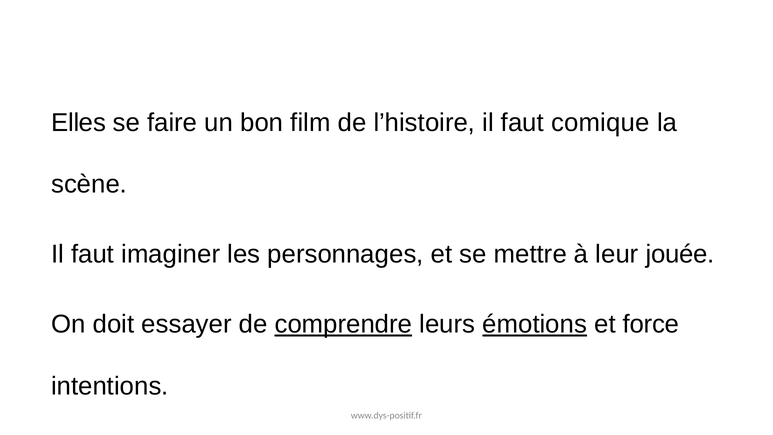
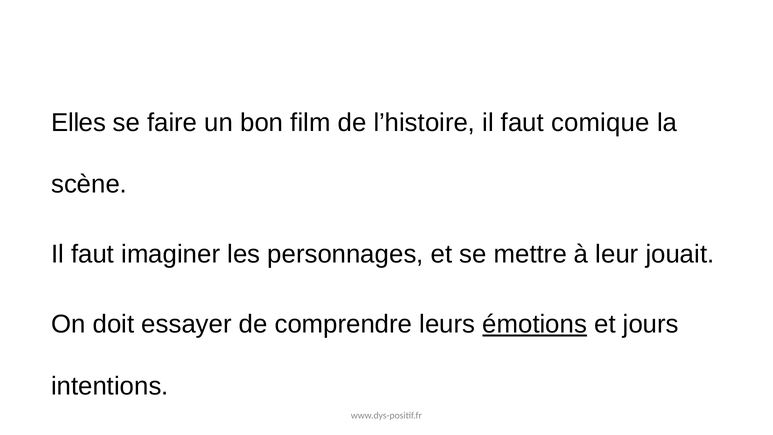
jouée: jouée -> jouait (680, 254)
comprendre underline: present -> none (343, 324)
force: force -> jours (651, 324)
